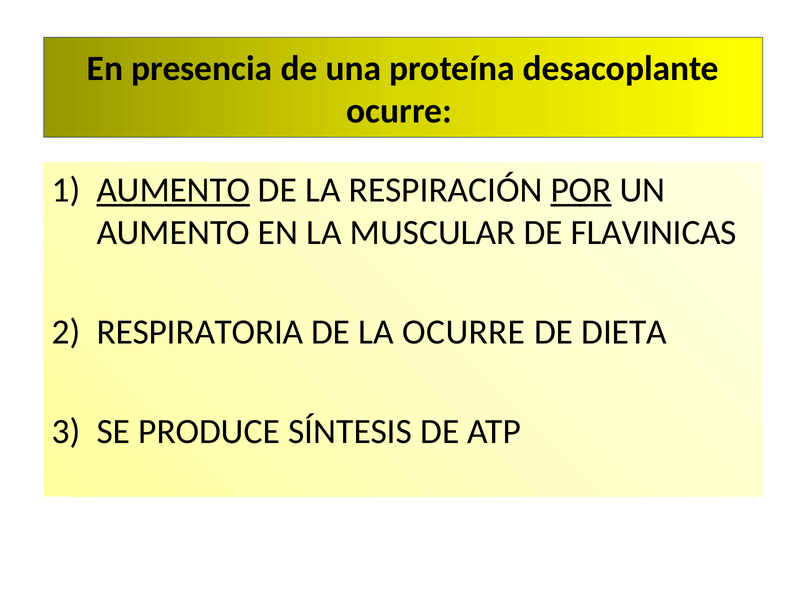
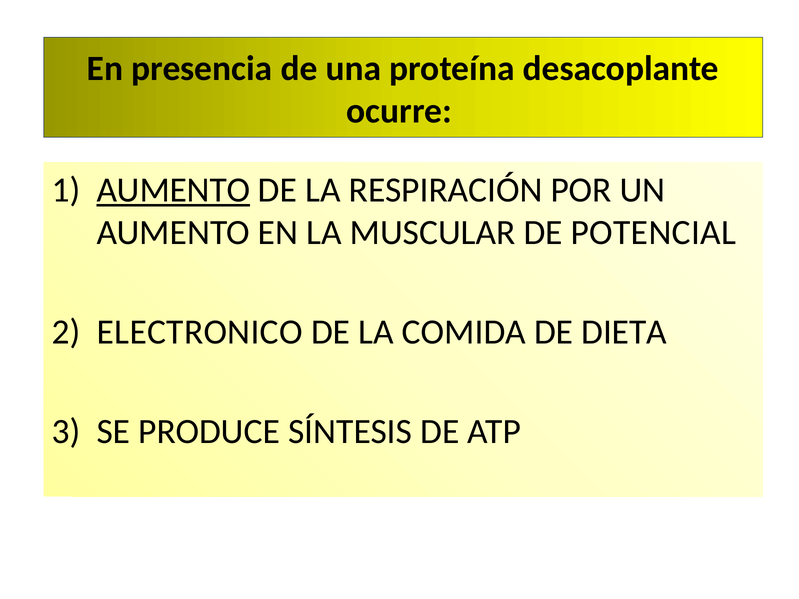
POR underline: present -> none (581, 190)
FLAVINICAS: FLAVINICAS -> POTENCIAL (653, 233)
RESPIRATORIA: RESPIRATORIA -> ELECTRONICO (200, 332)
LA OCURRE: OCURRE -> COMIDA (464, 332)
